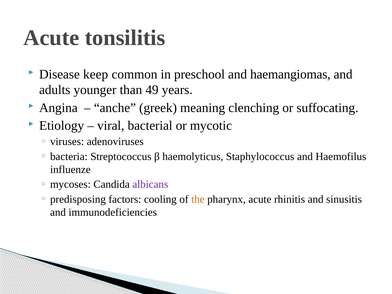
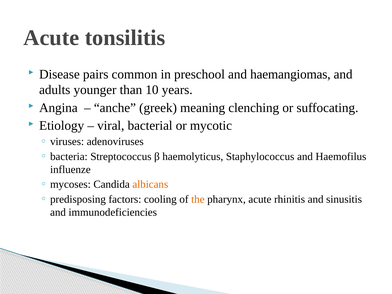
keep: keep -> pairs (96, 74)
49: 49 -> 10 (152, 90)
albicans colour: purple -> orange (150, 184)
